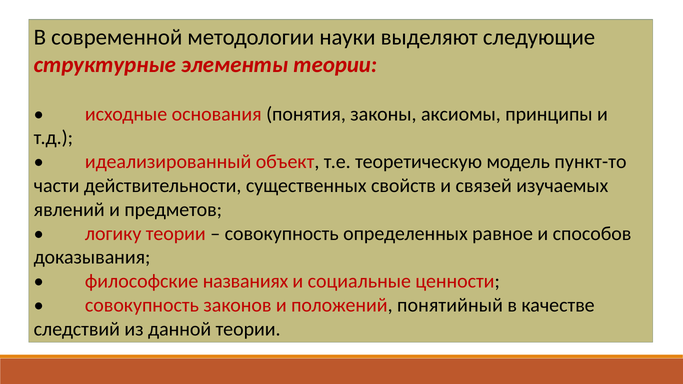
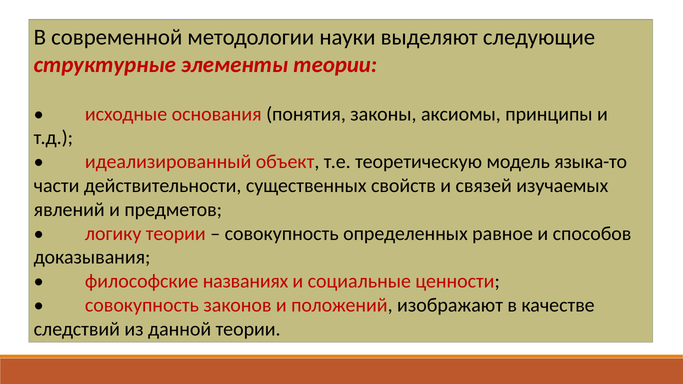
пункт-то: пункт-то -> языка-то (591, 162)
понятийный: понятийный -> изображают (450, 305)
